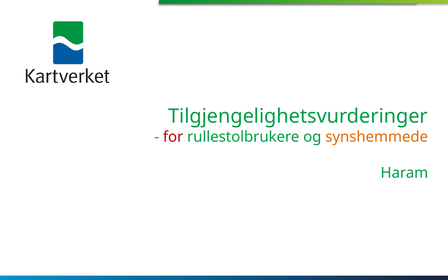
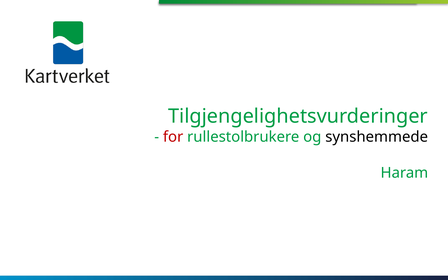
synshemmede colour: orange -> black (377, 137)
